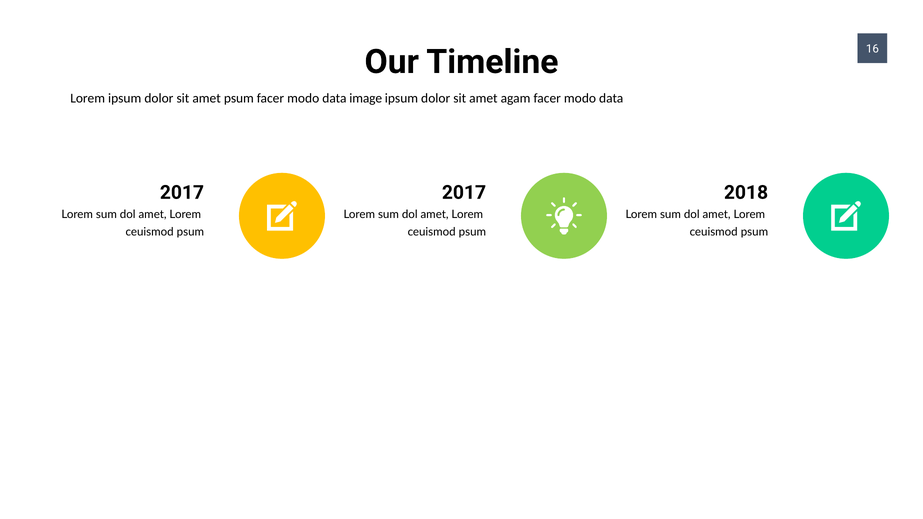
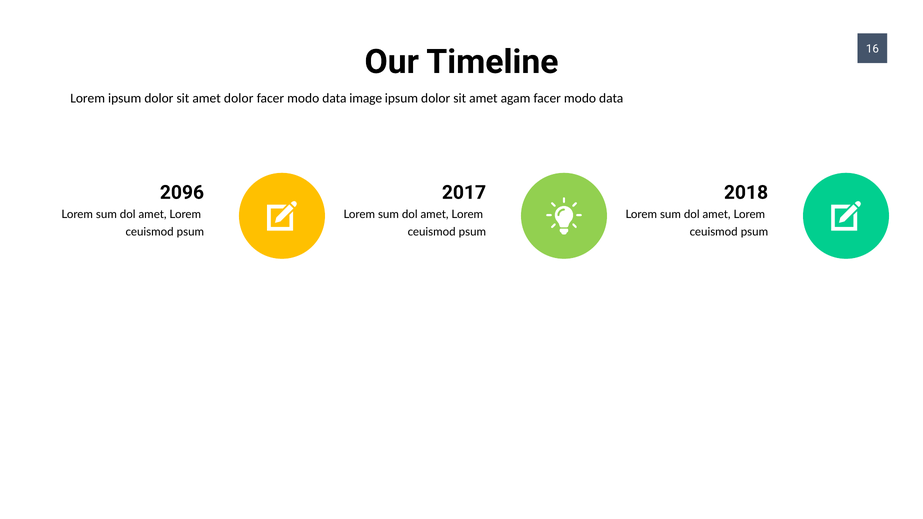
amet psum: psum -> dolor (239, 98)
2017: 2017 -> 2096 (182, 193)
